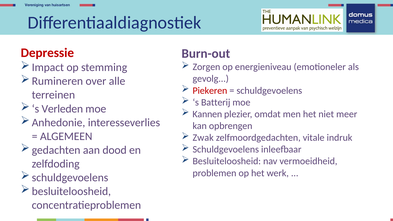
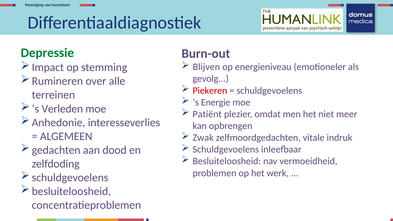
Depressie colour: red -> green (47, 53)
Zorgen: Zorgen -> Blijven (206, 67)
Batterij: Batterij -> Energie (216, 102)
Kannen: Kannen -> Patiënt (207, 114)
